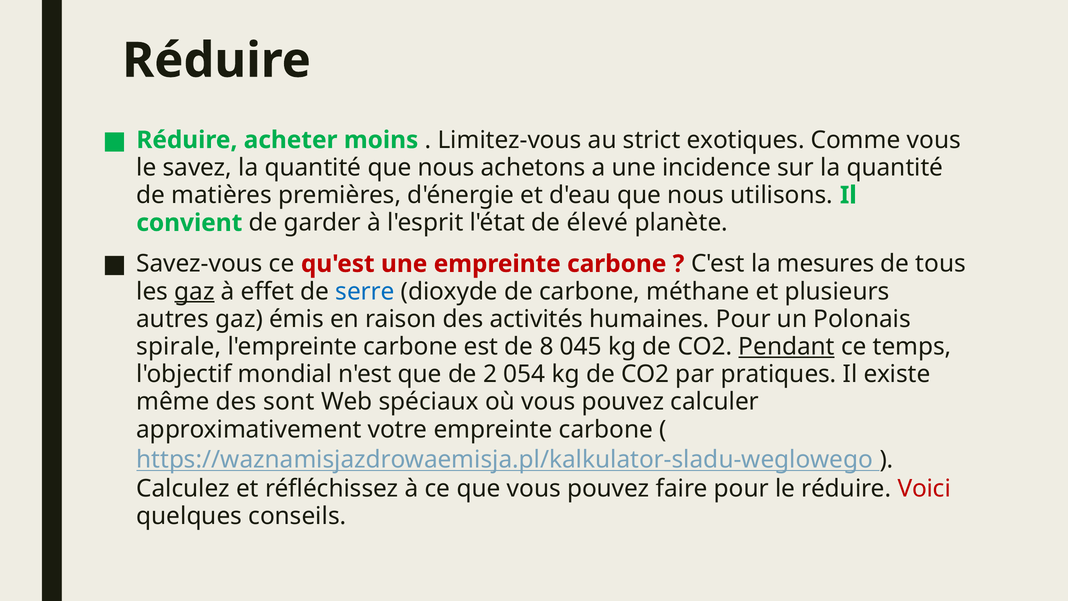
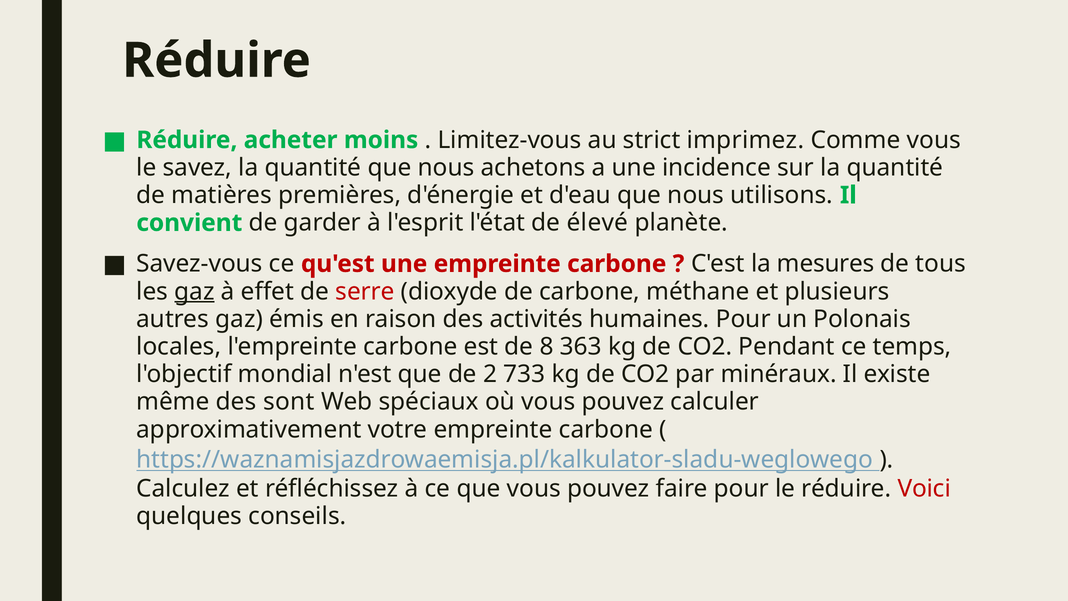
exotiques: exotiques -> imprimez (745, 140)
serre colour: blue -> red (365, 291)
spirale: spirale -> locales (179, 347)
045: 045 -> 363 (581, 347)
Pendant underline: present -> none (787, 347)
054: 054 -> 733 (524, 374)
pratiques: pratiques -> minéraux (779, 374)
